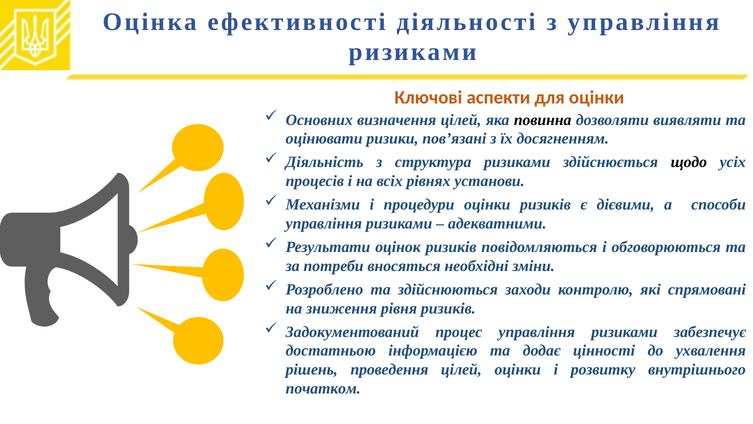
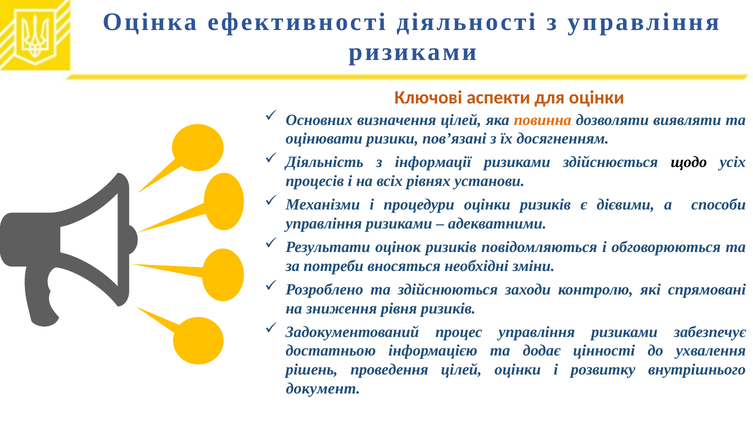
повинна colour: black -> orange (543, 120)
структура: структура -> інформації (433, 162)
початком: початком -> документ (323, 388)
